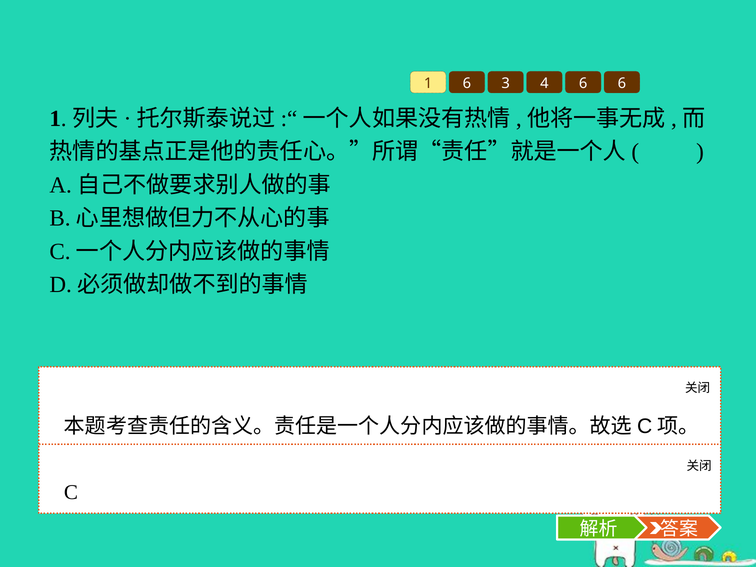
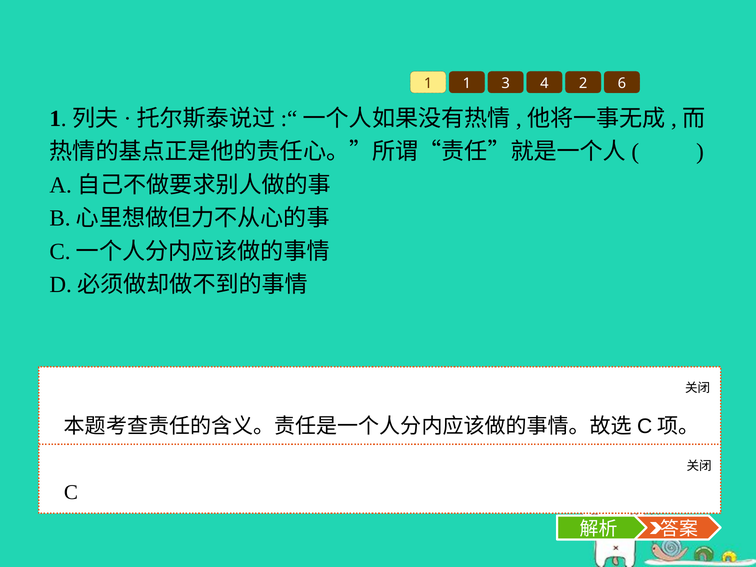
1 6: 6 -> 1 (467, 83)
4 6: 6 -> 2 (583, 83)
